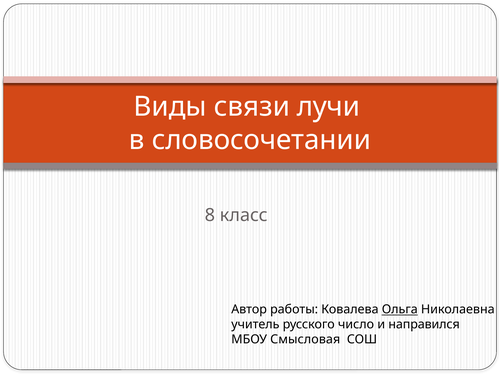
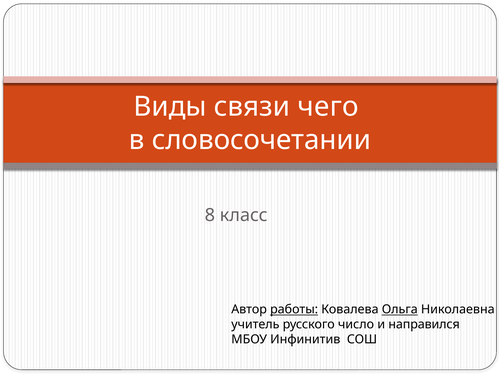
лучи: лучи -> чего (328, 107)
работы underline: none -> present (294, 310)
Смысловая: Смысловая -> Инфинитив (305, 340)
